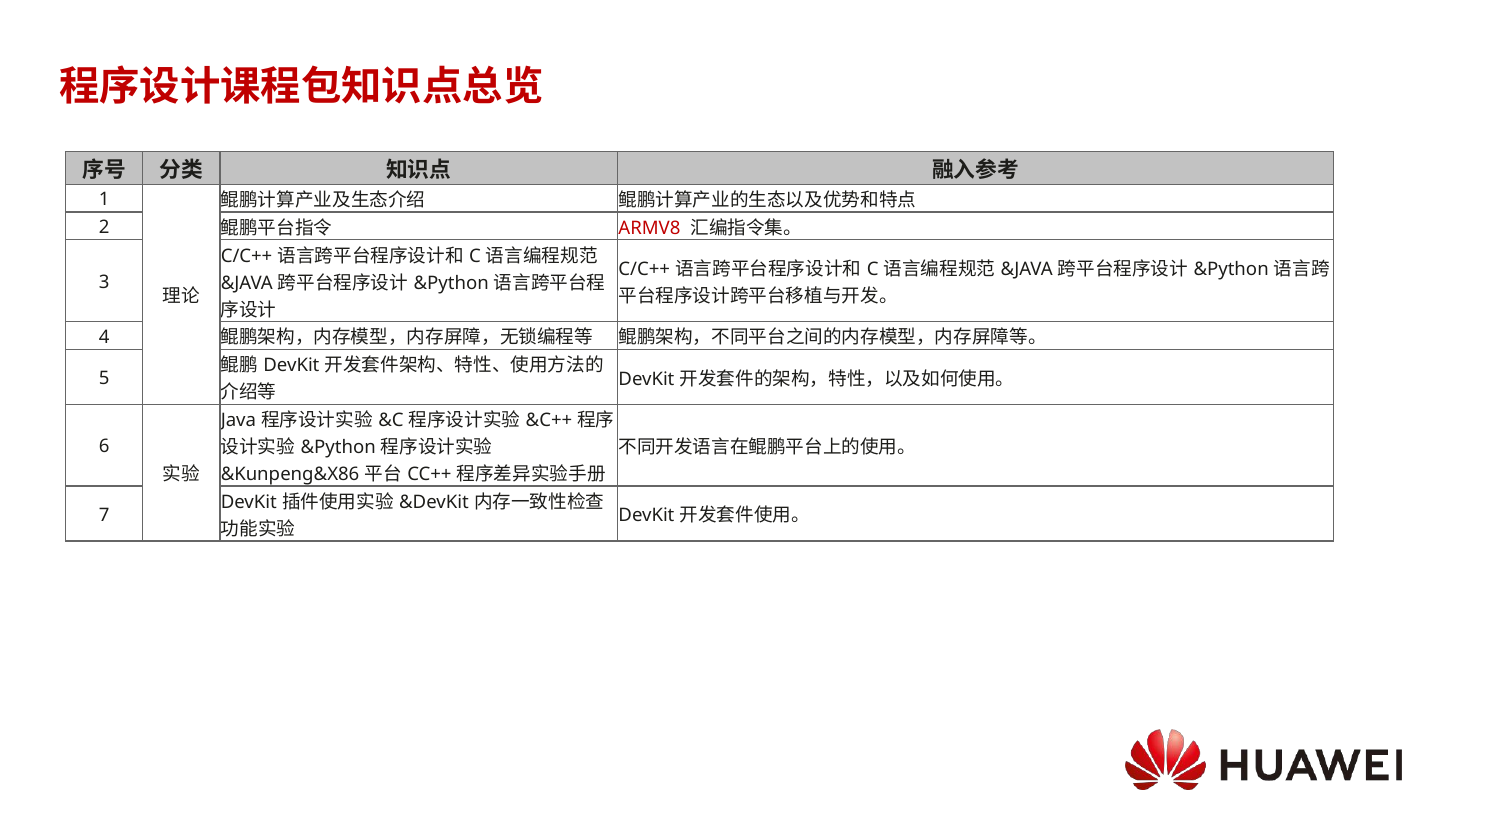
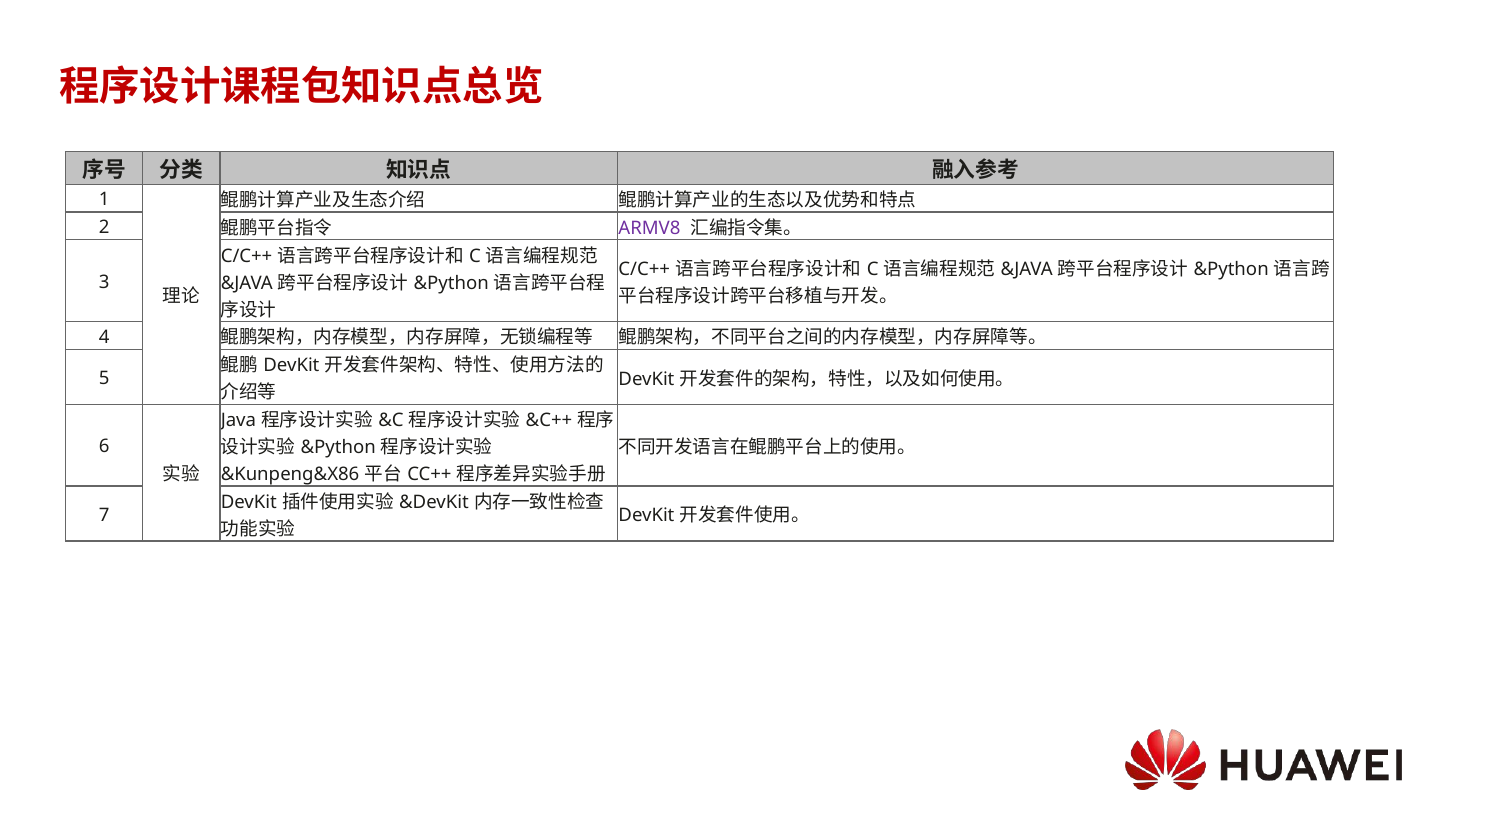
ARMV8 colour: red -> purple (649, 228)
